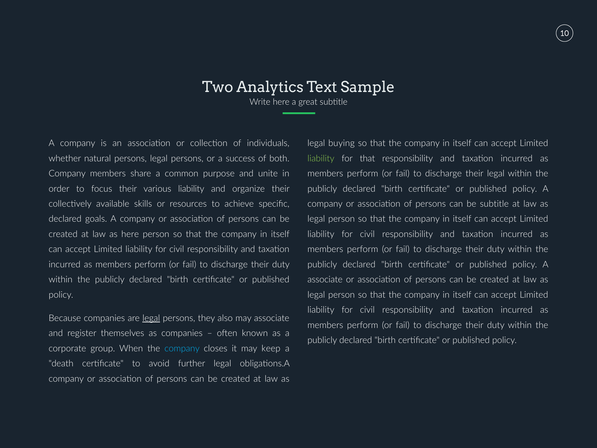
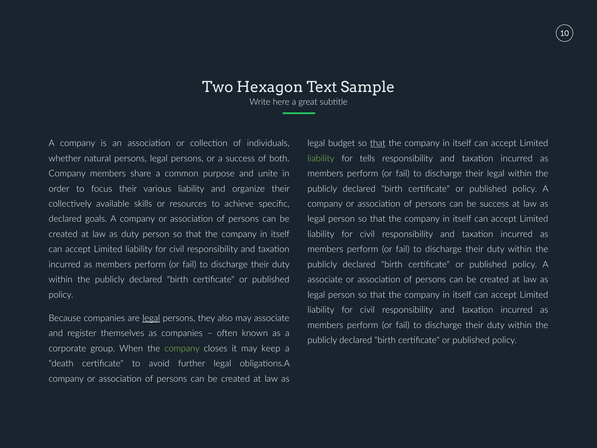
Analytics: Analytics -> Hexagon (270, 87)
buying: buying -> budget (342, 143)
that underline: none -> present (378, 143)
for that: that -> tells (367, 158)
be subtitle: subtitle -> success (494, 204)
as here: here -> duty (130, 234)
company colour: light blue -> light green (182, 348)
